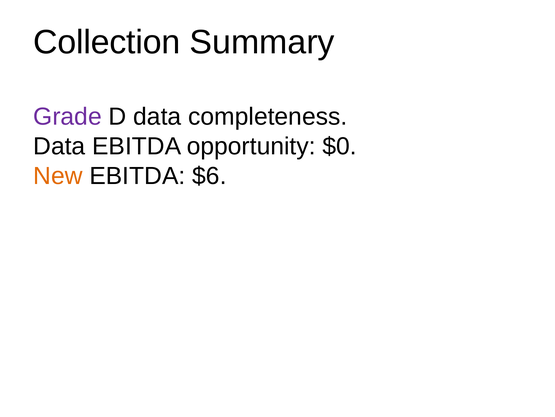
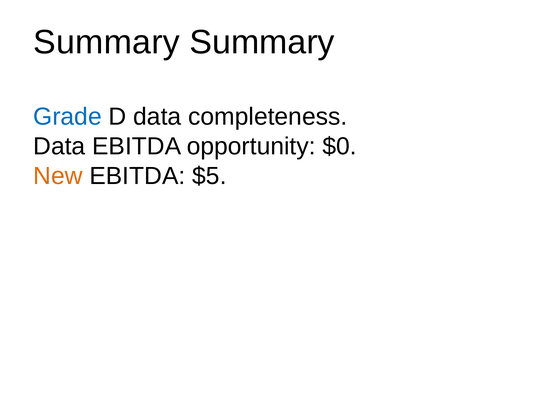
Collection: Collection -> Summary (107, 42)
Grade colour: purple -> blue (67, 116)
$6: $6 -> $5 (209, 176)
